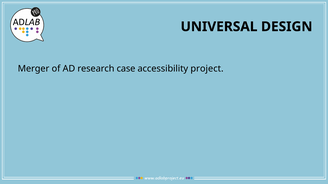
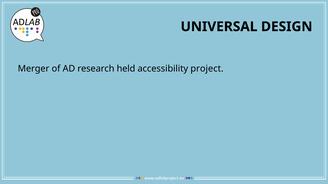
case: case -> held (126, 69)
